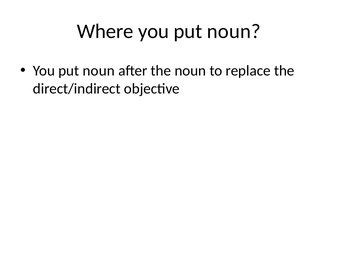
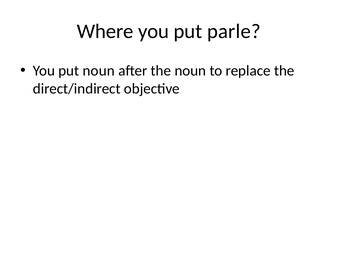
Where you put noun: noun -> parle (234, 31)
